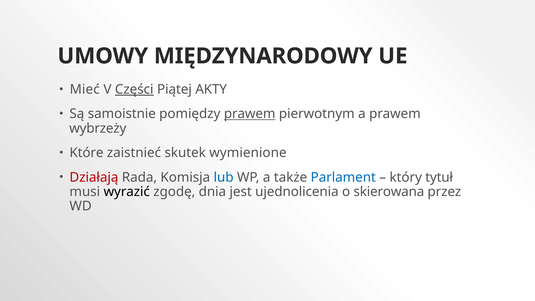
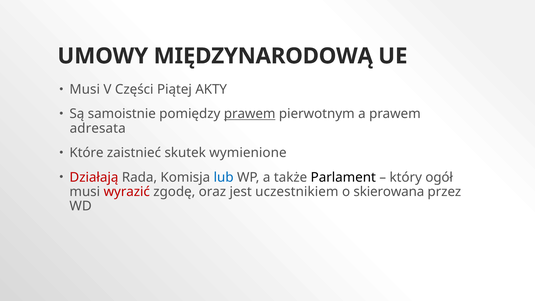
MIĘDZYNARODOWY: MIĘDZYNARODOWY -> MIĘDZYNARODOWĄ (263, 56)
Mieć: Mieć -> Musi (85, 89)
Części underline: present -> none (134, 89)
wybrzeży: wybrzeży -> adresata (98, 128)
Parlament colour: blue -> black (343, 177)
tytuł: tytuł -> ogół (439, 177)
wyrazić colour: black -> red (127, 192)
dnia: dnia -> oraz (212, 192)
ujednolicenia: ujednolicenia -> uczestnikiem (297, 192)
